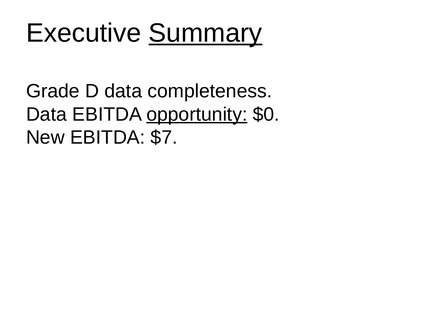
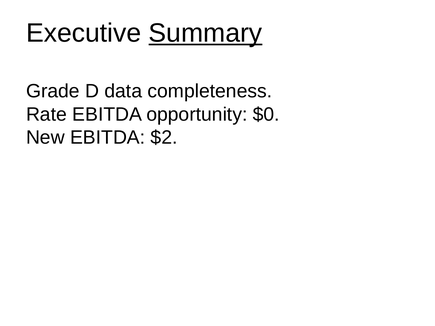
Data: Data -> Rate (46, 114)
opportunity underline: present -> none (197, 114)
$7: $7 -> $2 (164, 138)
